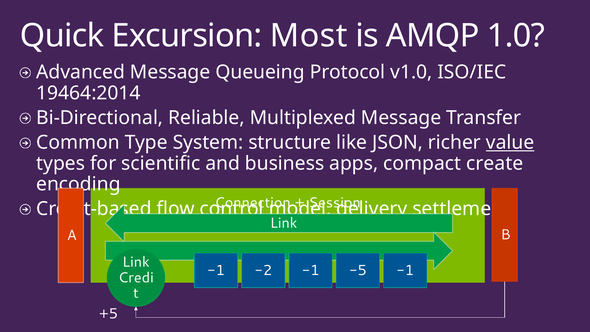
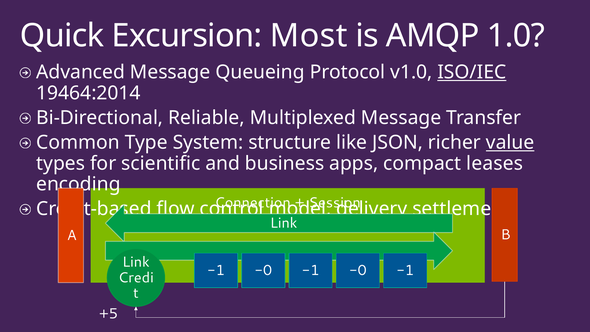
ISO/IEC underline: none -> present (472, 72)
create: create -> leases (495, 163)
-2: -2 -> -0 (263, 270)
-5: -5 -> -0 (358, 270)
